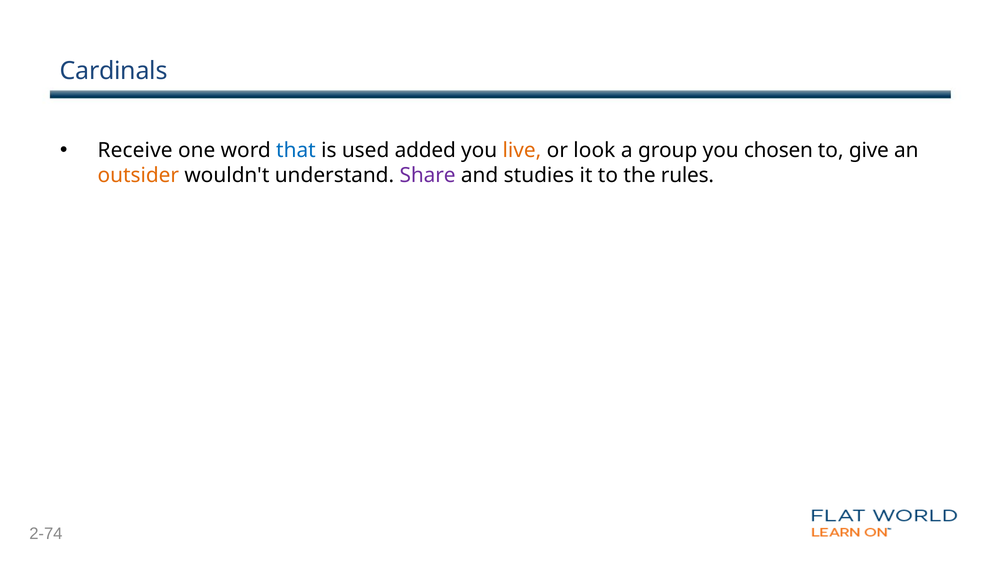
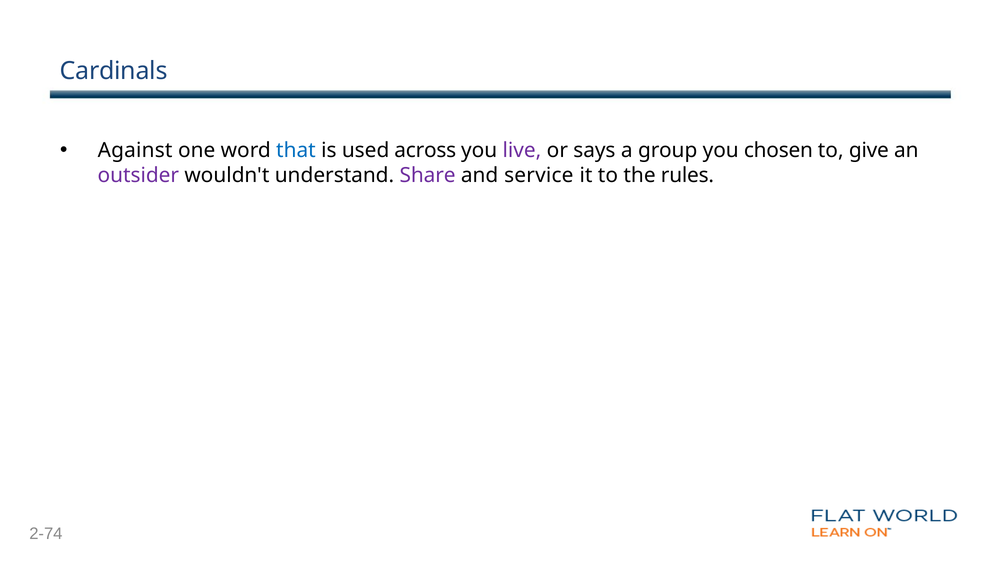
Receive: Receive -> Against (135, 151)
added: added -> across (425, 151)
live colour: orange -> purple (522, 151)
look: look -> says (594, 151)
outsider colour: orange -> purple (138, 176)
studies: studies -> service (539, 176)
